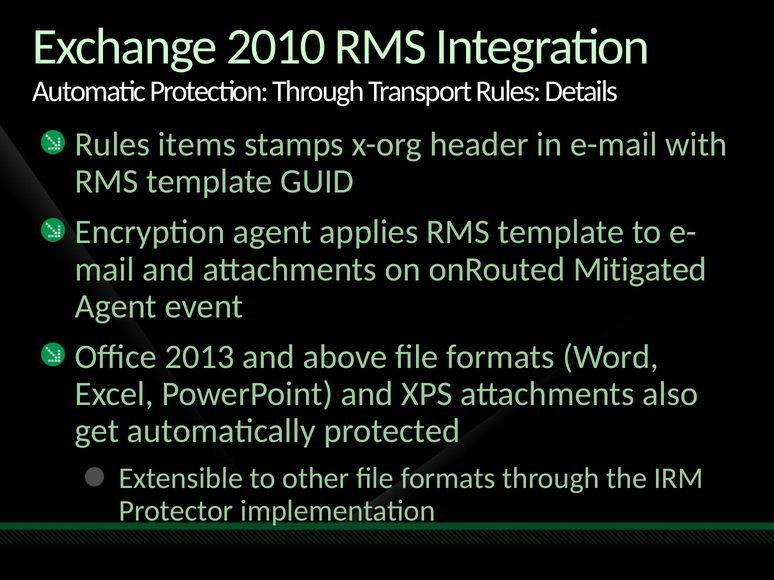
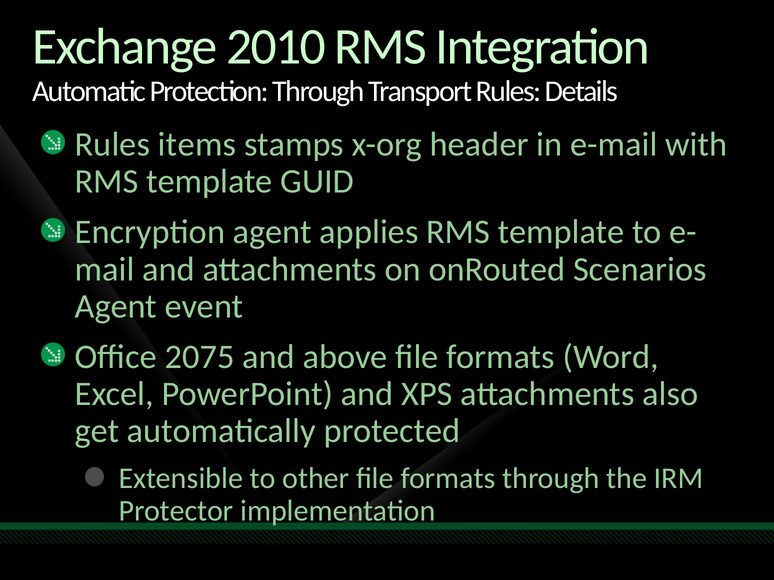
Mitigated: Mitigated -> Scenarios (640, 269)
2013: 2013 -> 2075 (200, 357)
